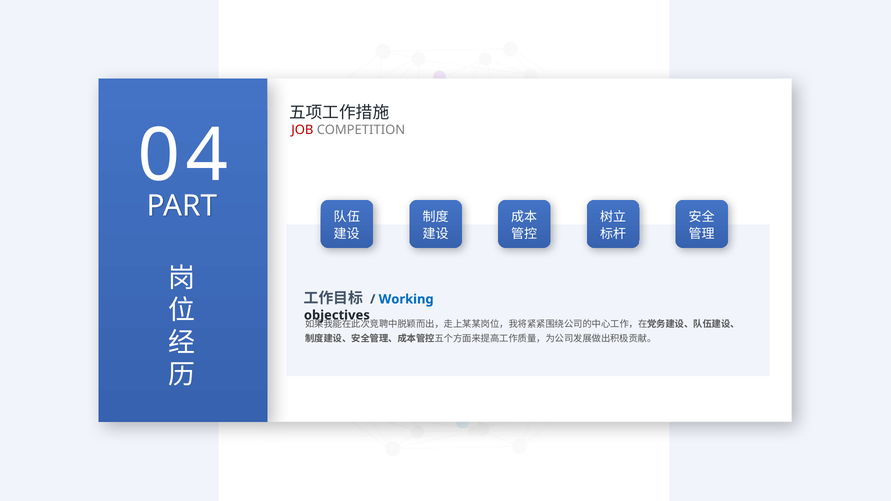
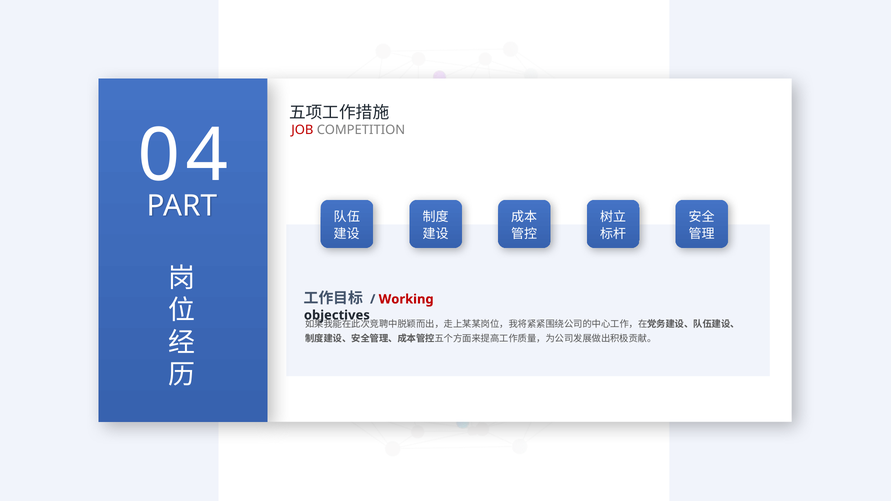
Working colour: blue -> red (406, 299)
